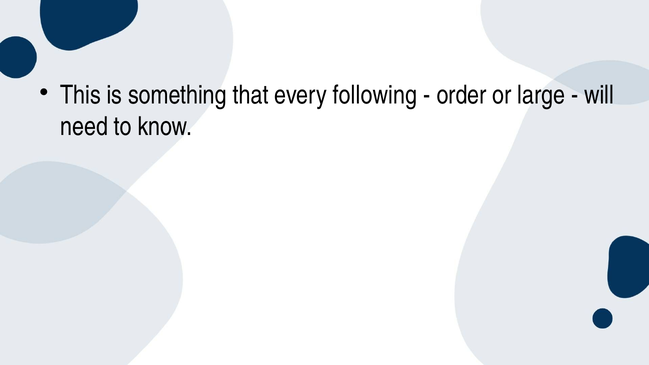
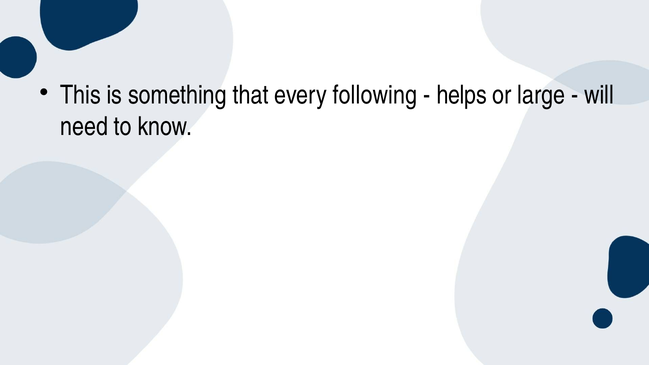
order: order -> helps (462, 95)
